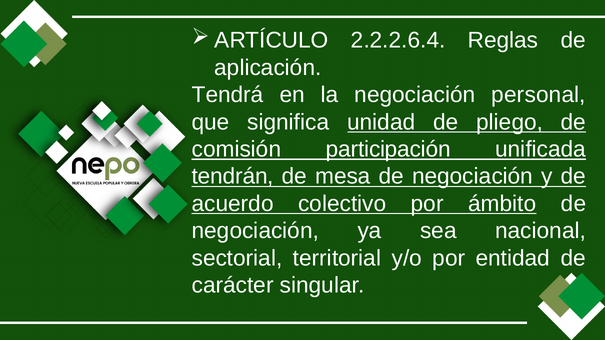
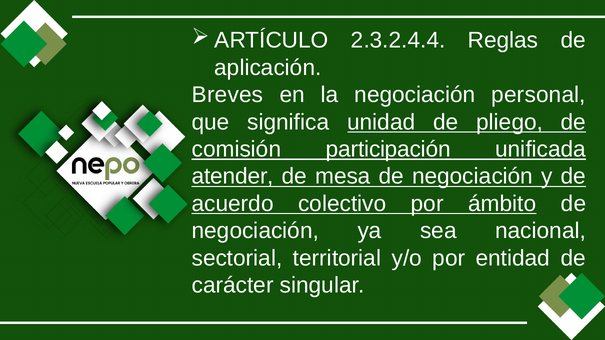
2.2.2.6.4: 2.2.2.6.4 -> 2.3.2.4.4 (398, 41)
Tendrá: Tendrá -> Breves (228, 95)
tendrán: tendrán -> atender (233, 177)
